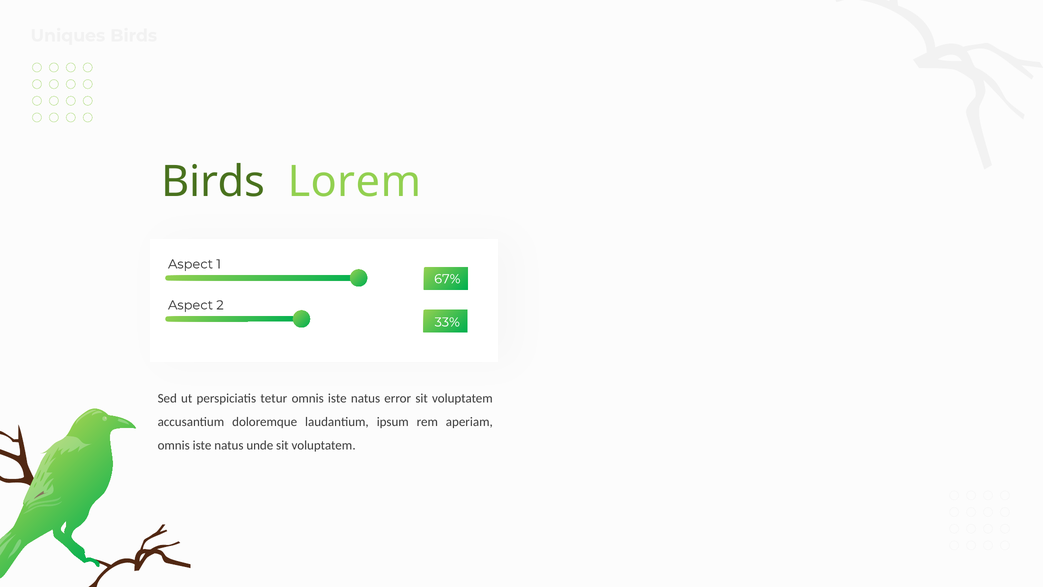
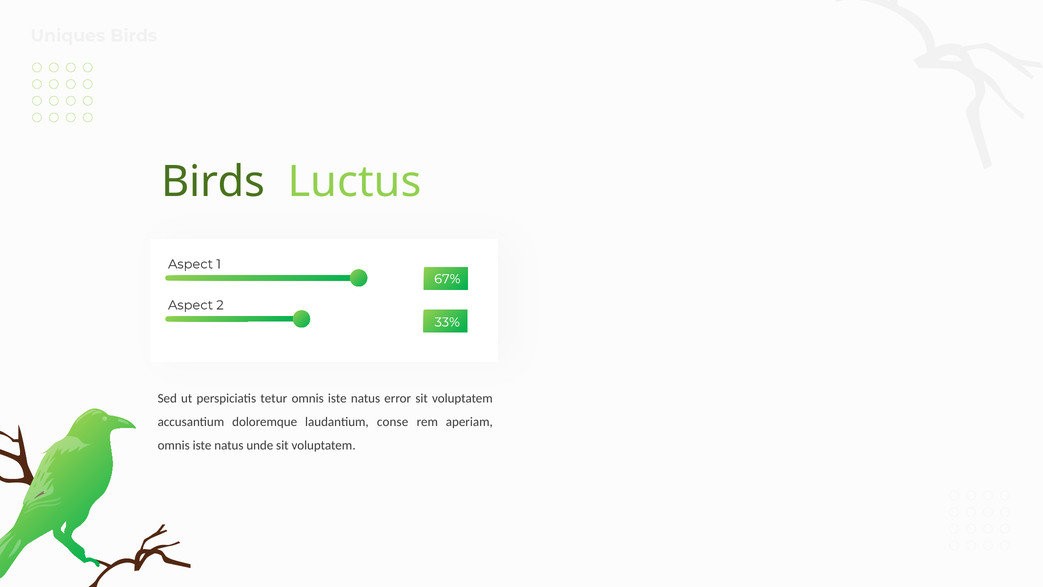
Lorem: Lorem -> Luctus (355, 182)
ipsum: ipsum -> conse (393, 422)
